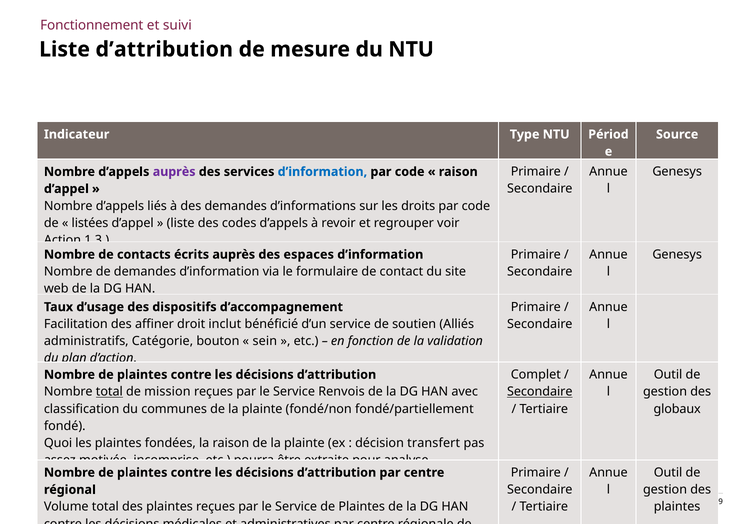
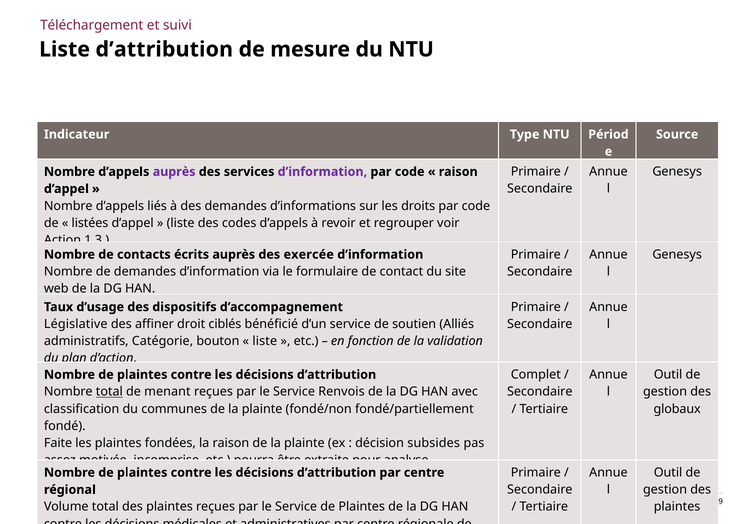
Fonctionnement: Fonctionnement -> Téléchargement (92, 25)
d’information colour: blue -> purple (322, 172)
espaces: espaces -> exercée (309, 254)
Facilitation: Facilitation -> Législative (76, 324)
inclut: inclut -> ciblés (225, 324)
sein: sein -> liste (265, 341)
mission: mission -> menant (167, 391)
Secondaire underline: present -> none (540, 391)
Quoi: Quoi -> Faite (58, 443)
transfert: transfert -> subsides (434, 443)
